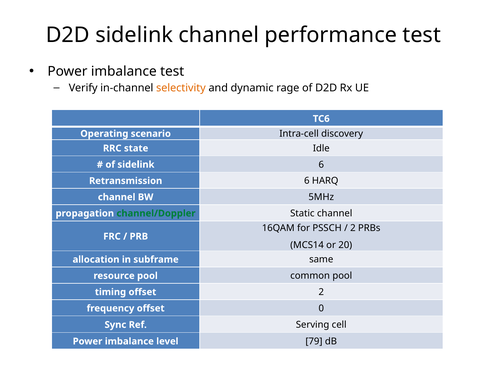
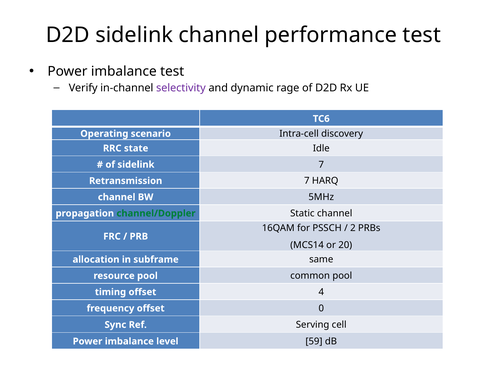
selectivity colour: orange -> purple (181, 88)
sidelink 6: 6 -> 7 (321, 165)
Retransmission 6: 6 -> 7 (307, 181)
offset 2: 2 -> 4 (321, 292)
79: 79 -> 59 (314, 342)
